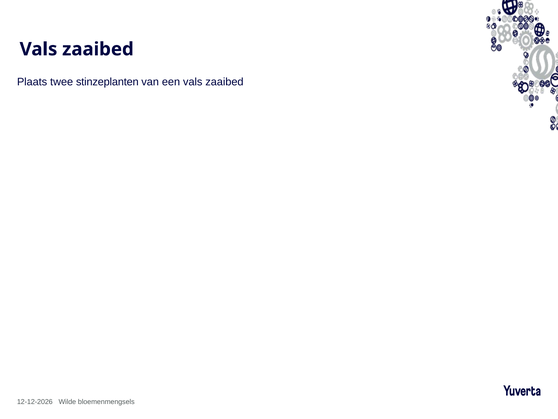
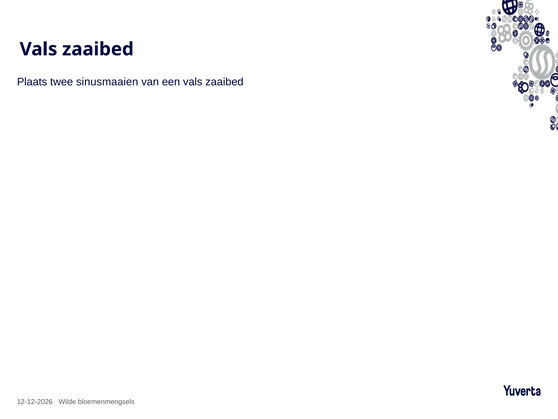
stinzeplanten: stinzeplanten -> sinusmaaien (107, 82)
